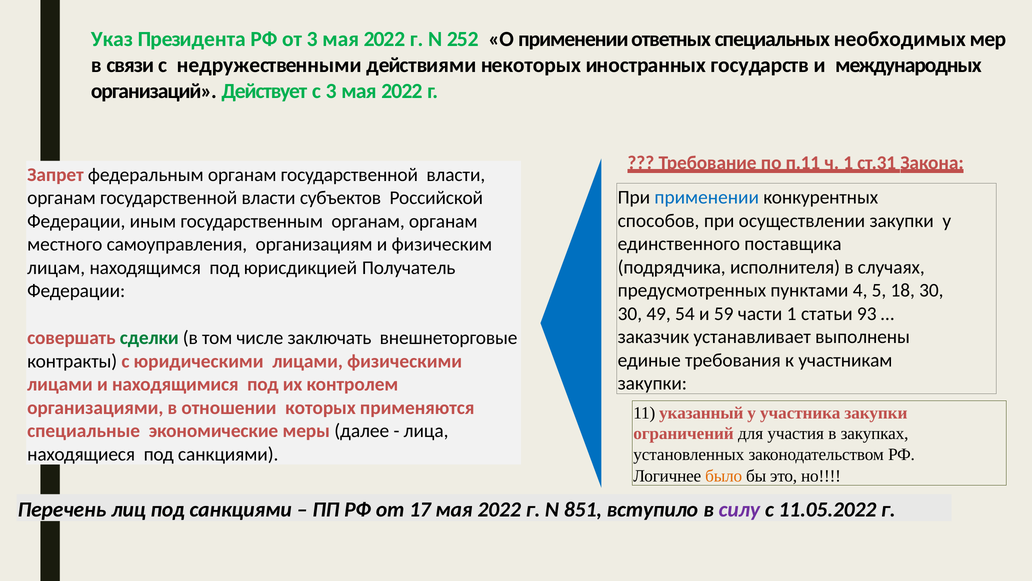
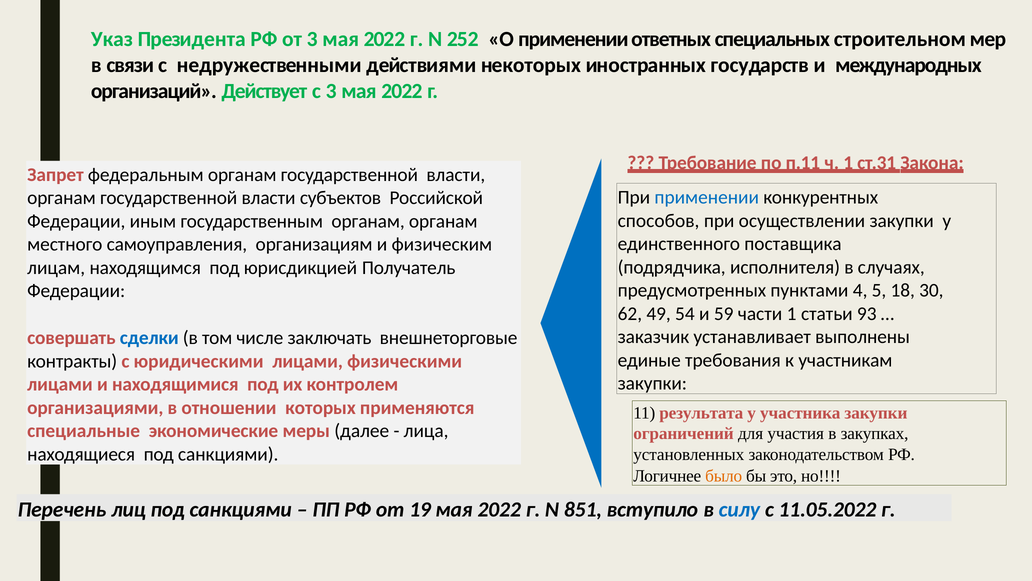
необходимых: необходимых -> строительном (900, 39)
30: 30 -> 62 (630, 313)
сделки colour: green -> blue (149, 338)
указанный: указанный -> результата (701, 413)
17: 17 -> 19 (420, 509)
силу colour: purple -> blue (739, 509)
